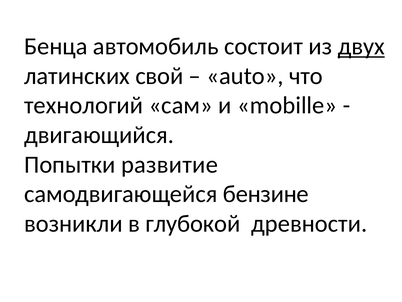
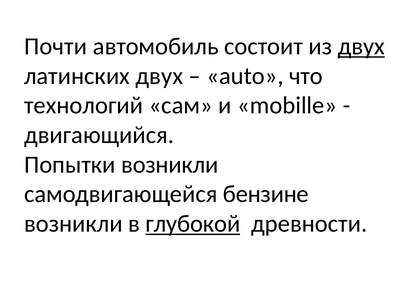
Бенца: Бенца -> Почти (56, 46)
латинских свой: свой -> двух (159, 76)
Попытки развитие: развитие -> возникли (170, 164)
глубокой underline: none -> present (193, 223)
